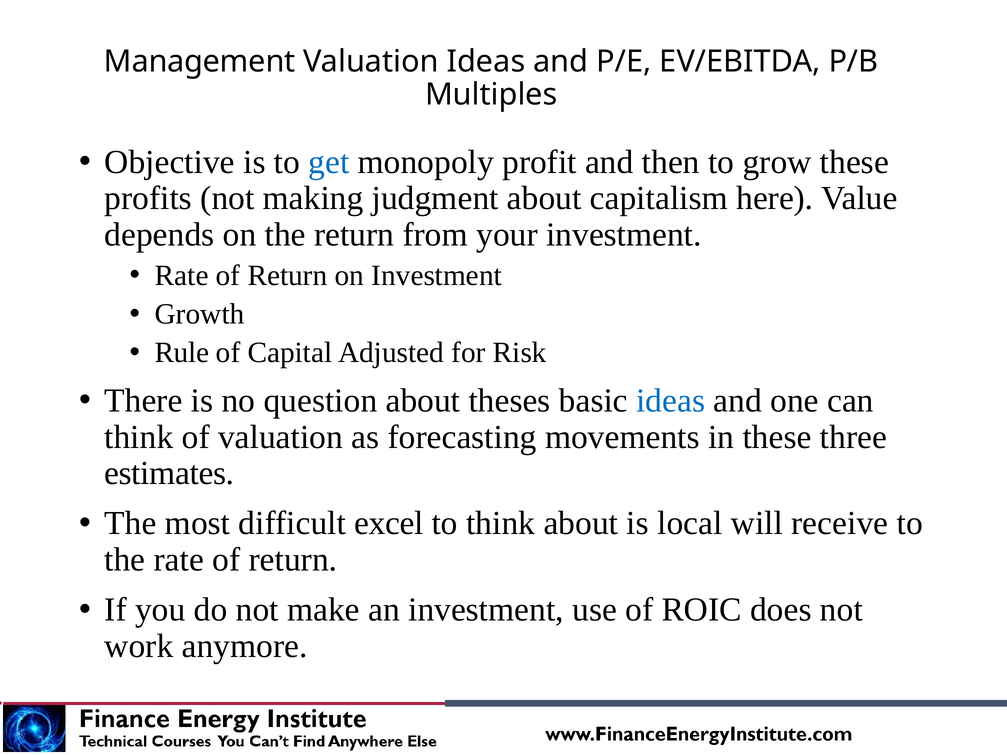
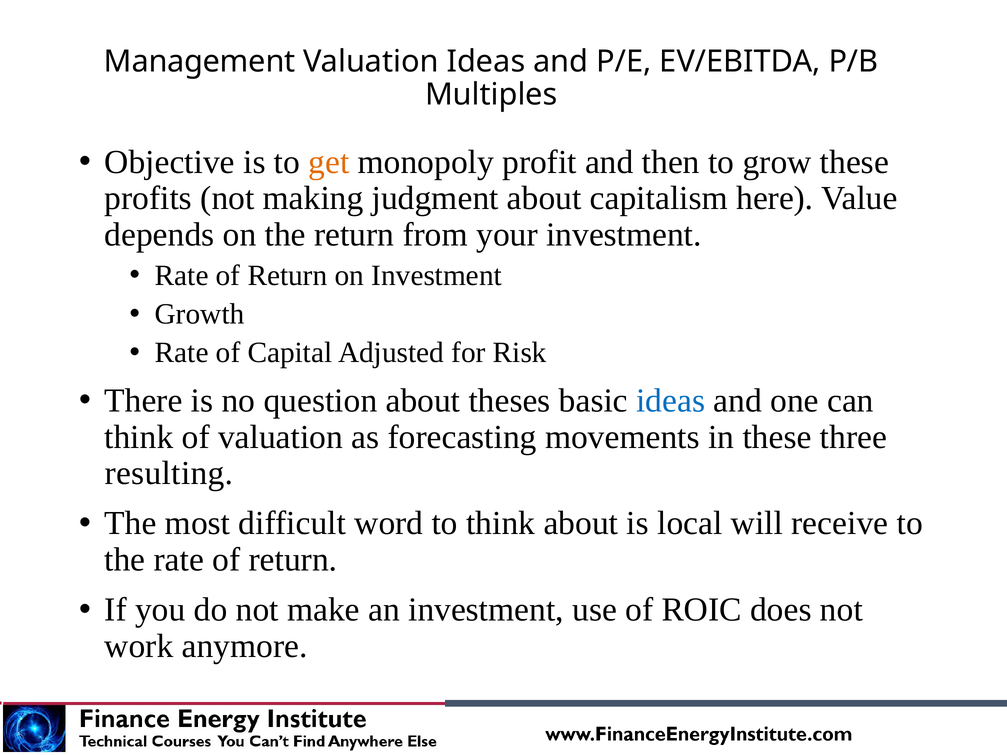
get colour: blue -> orange (329, 162)
Rule: Rule -> Rate (182, 353)
estimates: estimates -> resulting (169, 473)
excel: excel -> word (389, 524)
